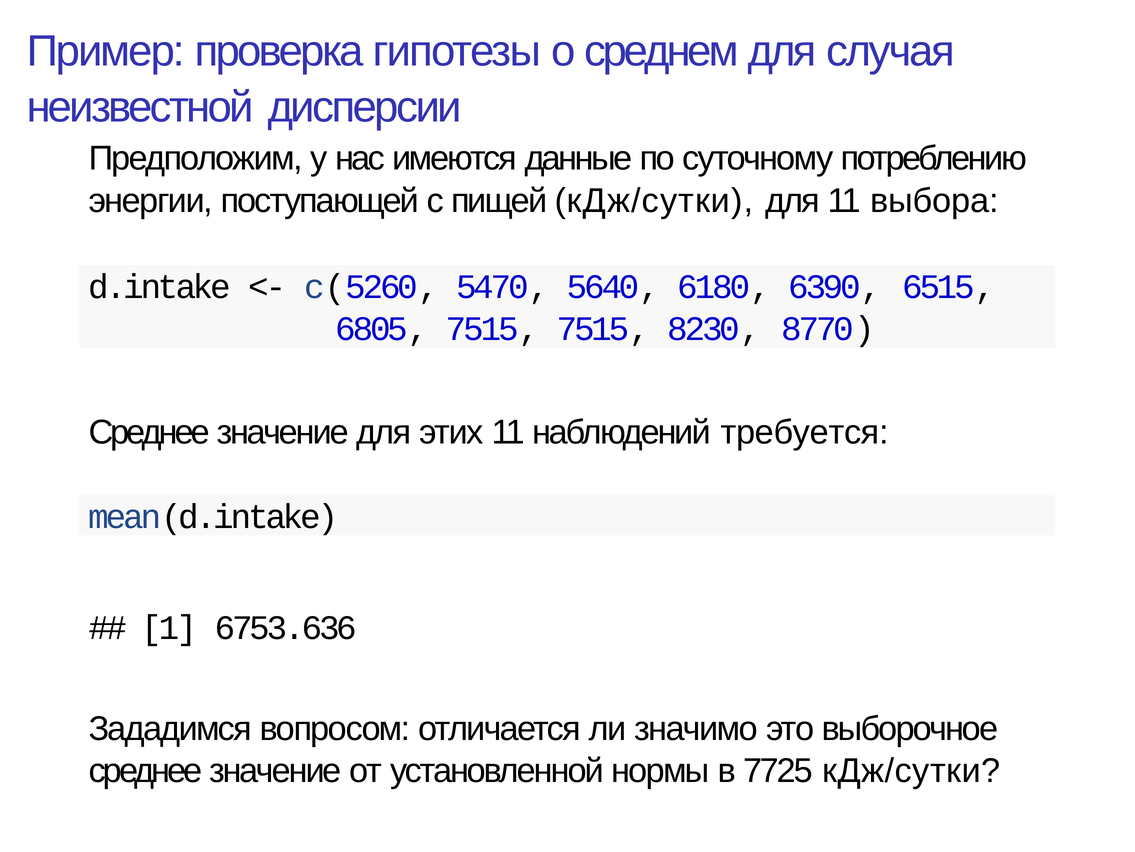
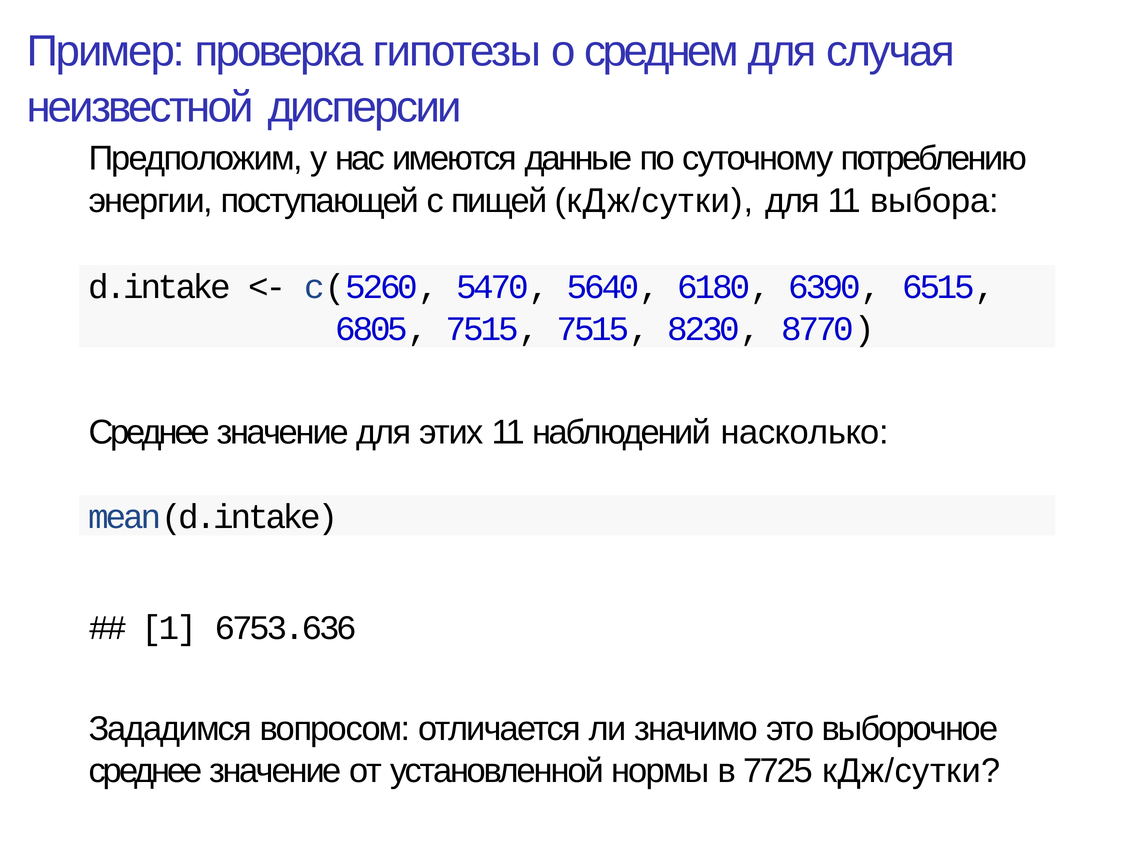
требуется: требуется -> насколько (805, 432)
